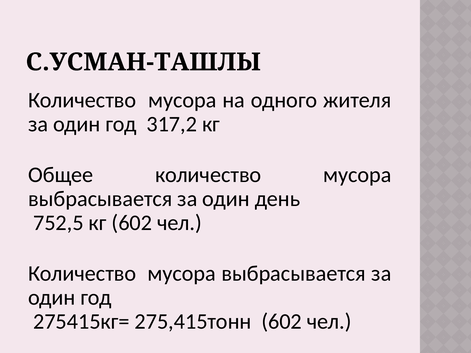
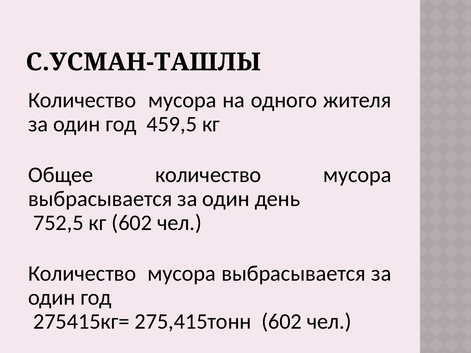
317,2: 317,2 -> 459,5 (172, 124)
